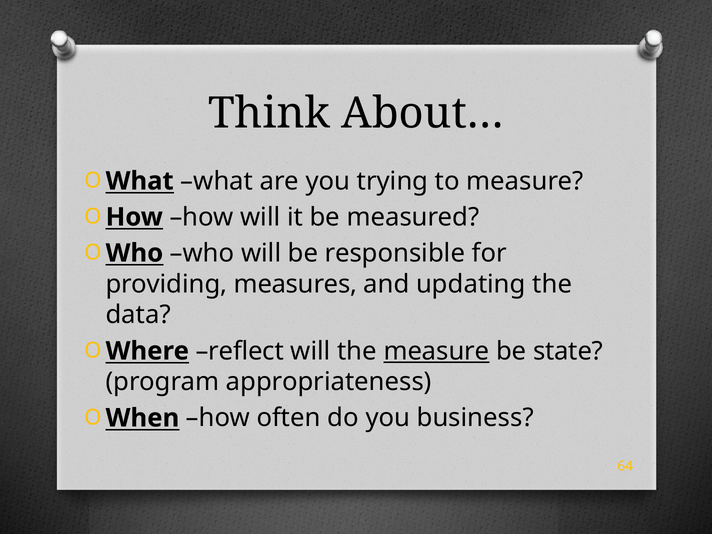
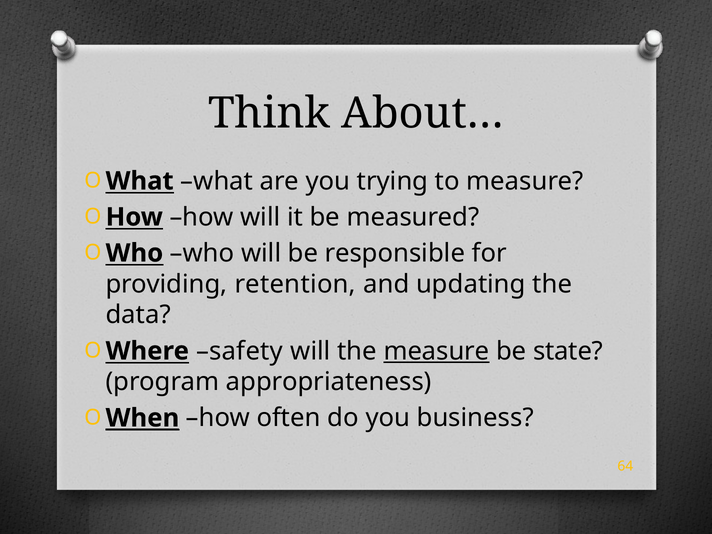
measures: measures -> retention (295, 284)
reflect: reflect -> safety (240, 351)
When underline: none -> present (142, 418)
